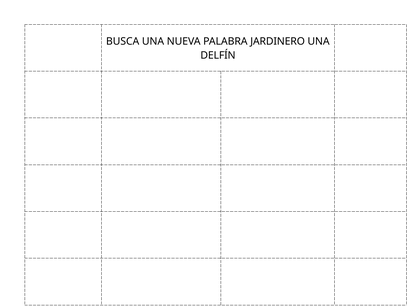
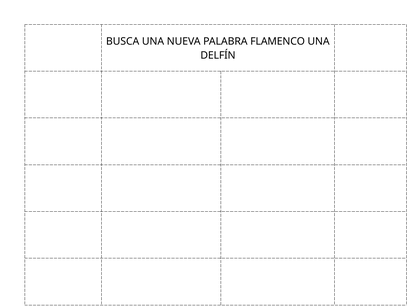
JARDINERO: JARDINERO -> FLAMENCO (278, 41)
